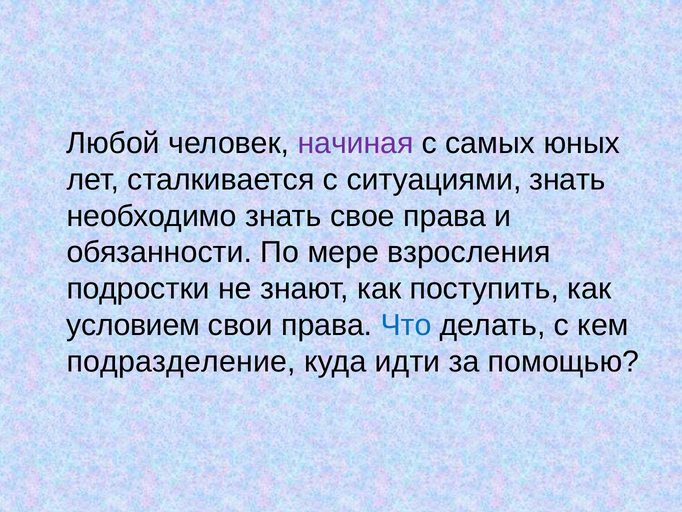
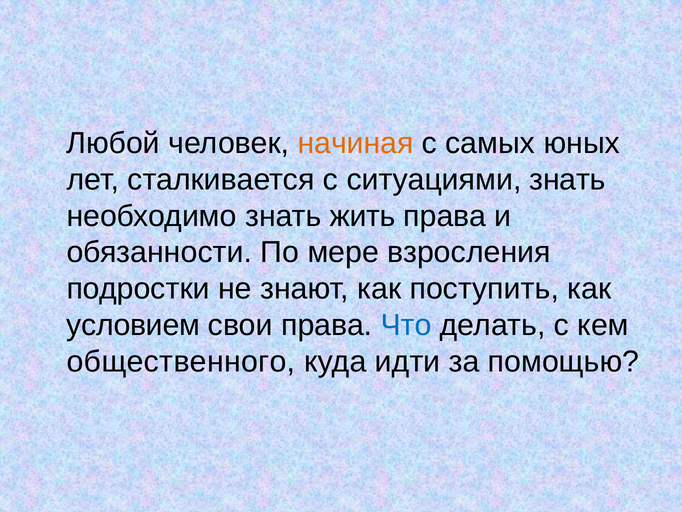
начиная colour: purple -> orange (355, 143)
свое: свое -> жить (363, 216)
подразделение: подразделение -> общественного (181, 361)
